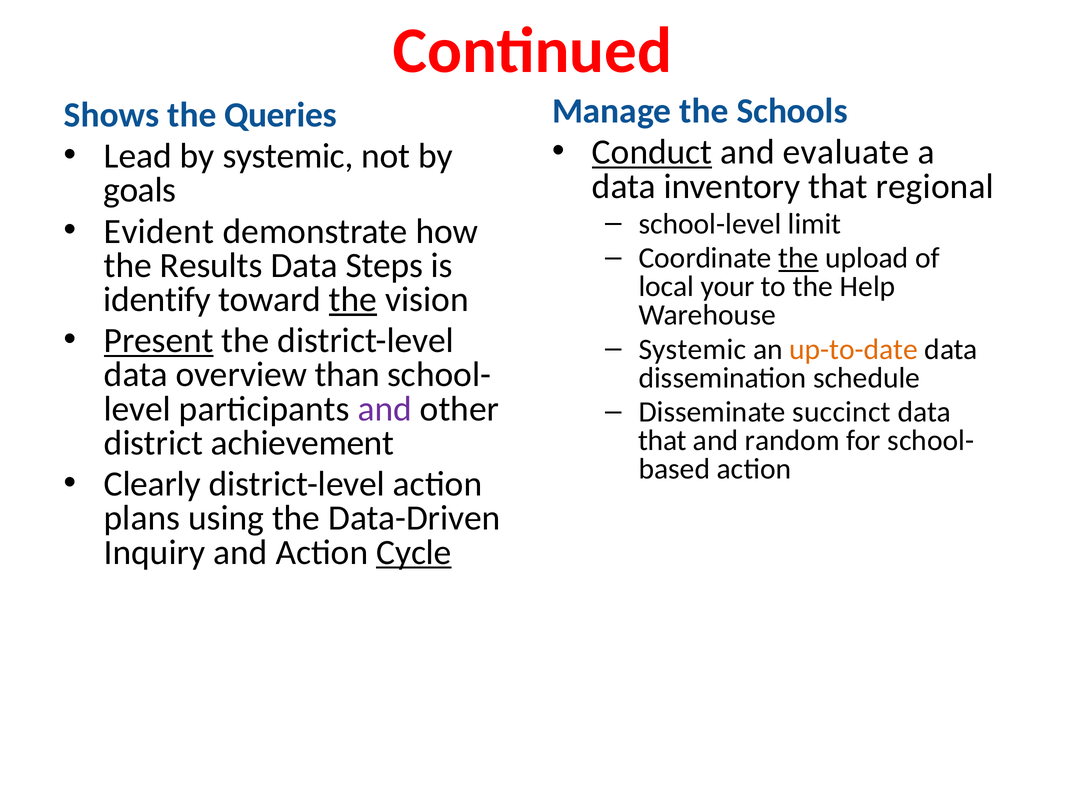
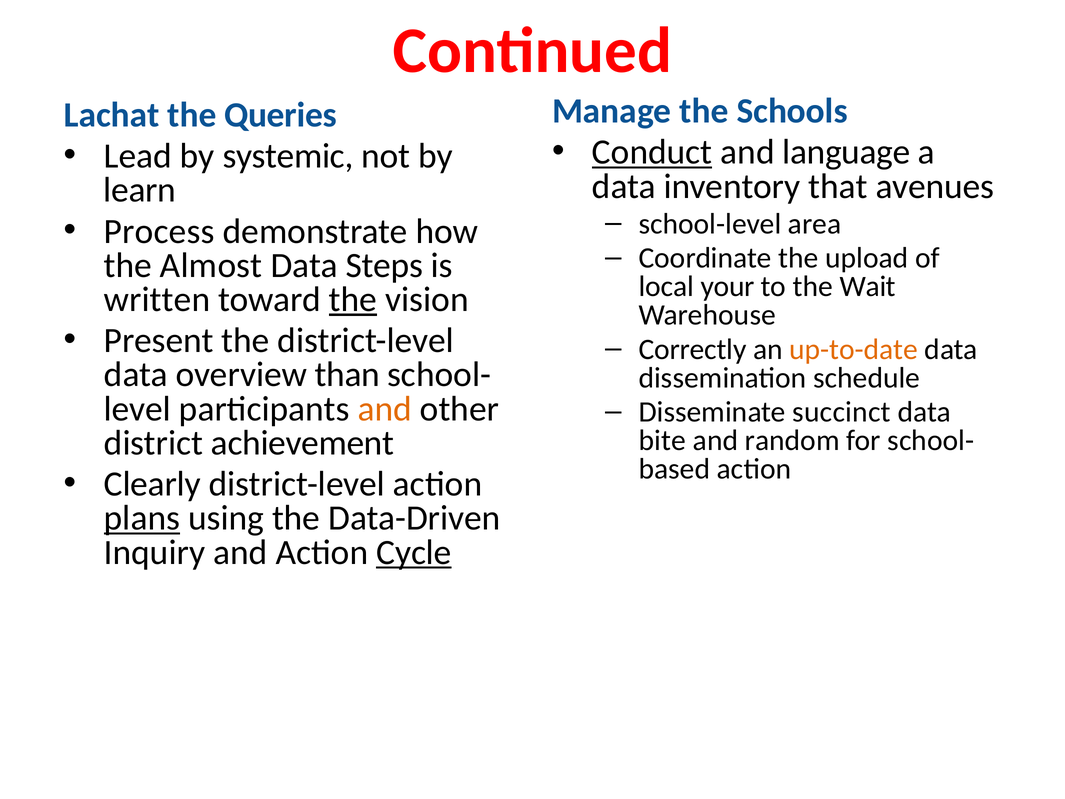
Shows: Shows -> Lachat (112, 115)
evaluate: evaluate -> language (846, 152)
regional: regional -> avenues (935, 186)
goals: goals -> learn (140, 190)
limit: limit -> area (815, 224)
Evident: Evident -> Process (159, 231)
the underline: present -> none (799, 258)
Results: Results -> Almost (211, 265)
Help: Help -> Wait (868, 287)
identify: identify -> written (157, 299)
Present underline: present -> none (159, 341)
Systemic: Systemic -> Correctly (693, 349)
and colour: purple -> orange (385, 409)
that: that -> bite (662, 440)
plans underline: none -> present (142, 518)
